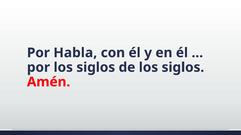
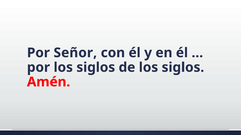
Habla: Habla -> Señor (75, 53)
